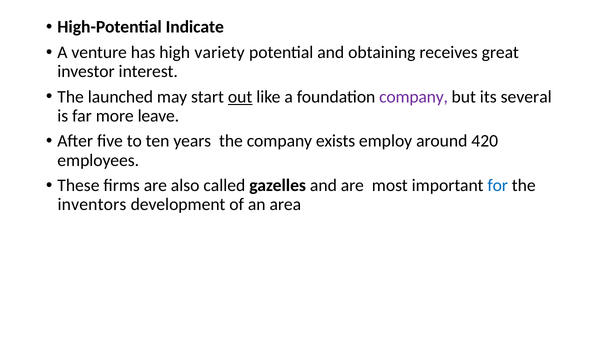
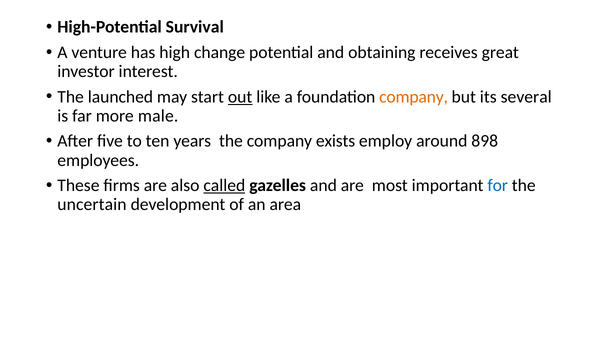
Indicate: Indicate -> Survival (195, 27)
variety: variety -> change (220, 52)
company colour: purple -> orange (414, 97)
leave: leave -> male (158, 116)
420: 420 -> 898 (485, 141)
called underline: none -> present (224, 185)
inventors: inventors -> uncertain (92, 204)
